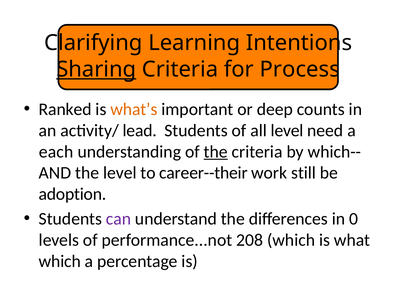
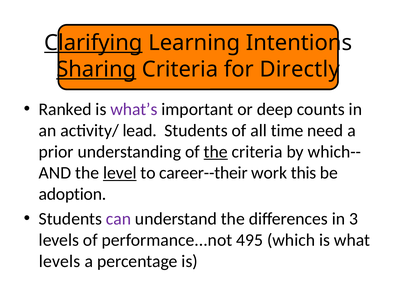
Clarifying underline: none -> present (93, 43)
Process: Process -> Directly (300, 69)
what’s colour: orange -> purple (134, 109)
all level: level -> time (287, 130)
each: each -> prior (56, 152)
level underline: none -> present (120, 173)
still: still -> this (304, 173)
0: 0 -> 3 (354, 219)
208: 208 -> 495 (250, 240)
which: which -> levels (60, 261)
